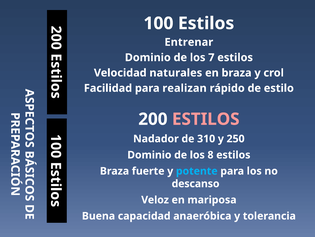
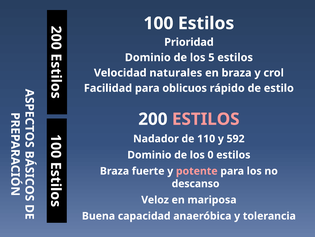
Entrenar: Entrenar -> Prioridad (189, 42)
7: 7 -> 5 (211, 57)
realizan: realizan -> oblicuos (185, 88)
310: 310 -> 110 (206, 138)
250: 250 -> 592 (236, 138)
los 8: 8 -> 0 (210, 154)
potente colour: light blue -> pink (197, 171)
